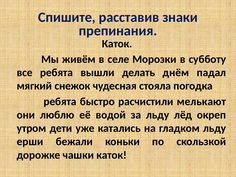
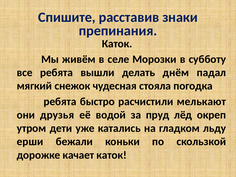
люблю: люблю -> друзья (57, 115)
за льду: льду -> пруд (158, 115)
чашки: чашки -> качает (78, 155)
